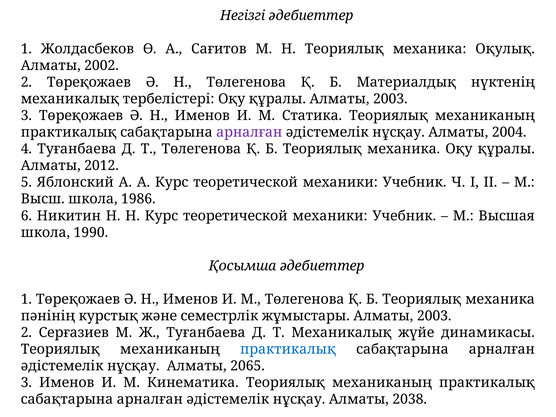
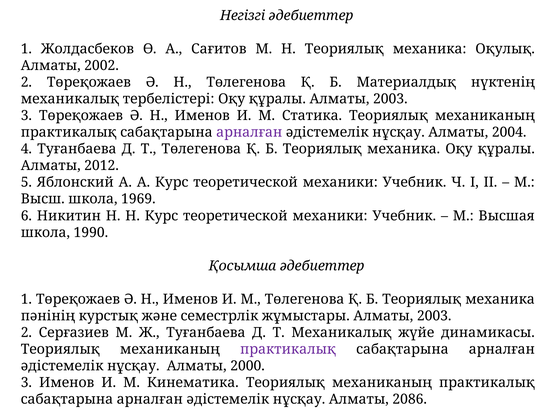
1986: 1986 -> 1969 (138, 199)
практикалық colour: blue -> purple (288, 349)
2065: 2065 -> 2000 (248, 366)
2038: 2038 -> 2086 (410, 399)
